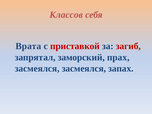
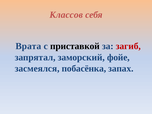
приставкой colour: red -> black (75, 46)
прах: прах -> фойе (118, 57)
засмеялся засмеялся: засмеялся -> побасёнка (84, 68)
